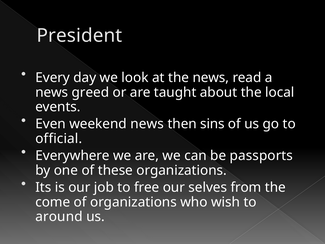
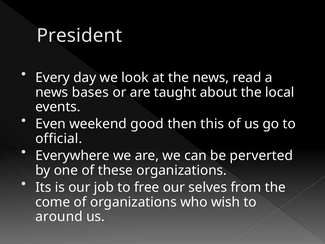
greed: greed -> bases (90, 92)
weekend news: news -> good (147, 124)
sins: sins -> this (212, 124)
passports: passports -> perverted (261, 156)
